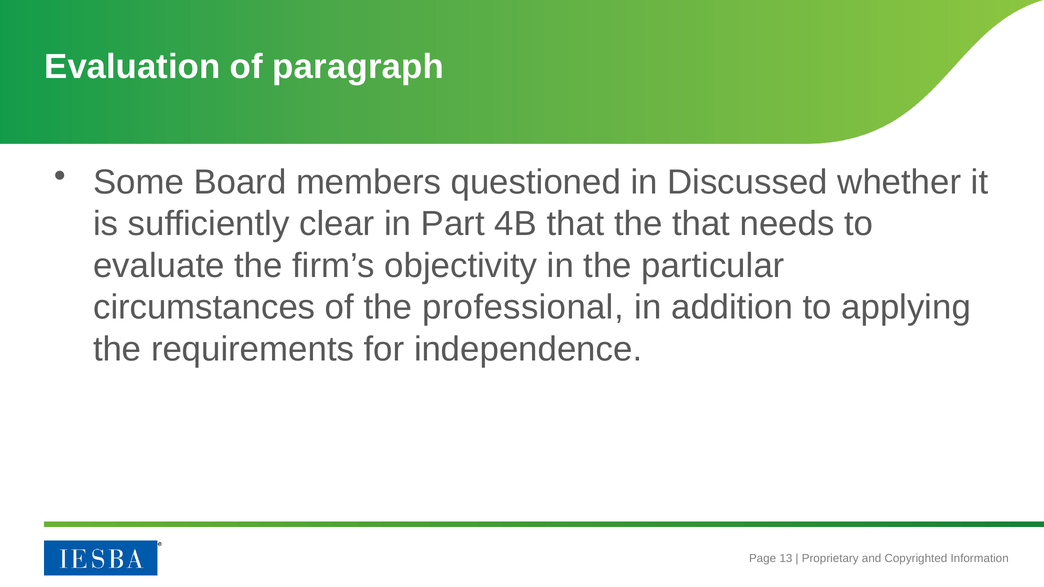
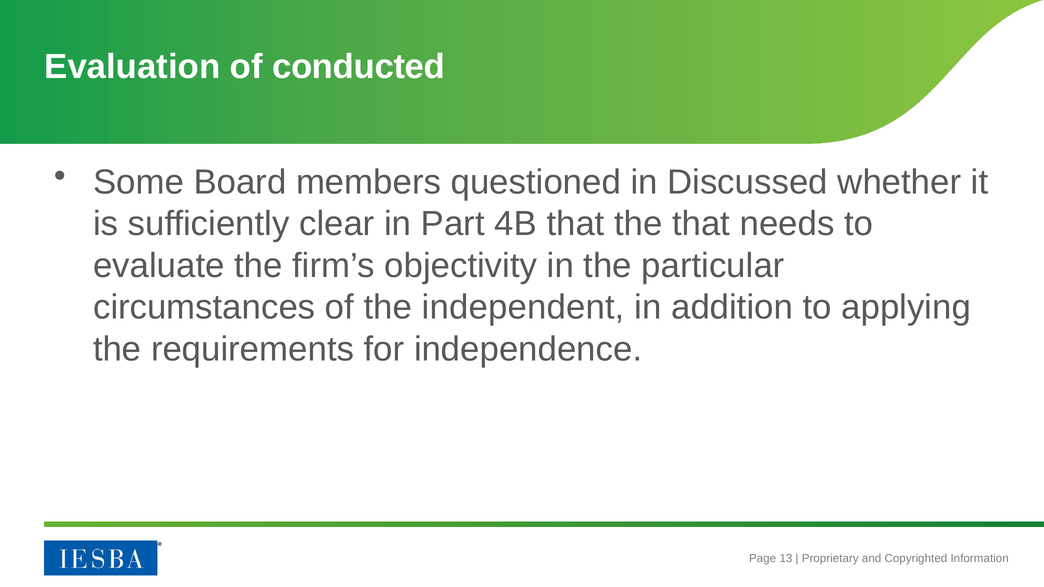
paragraph: paragraph -> conducted (359, 67)
professional: professional -> independent (523, 308)
